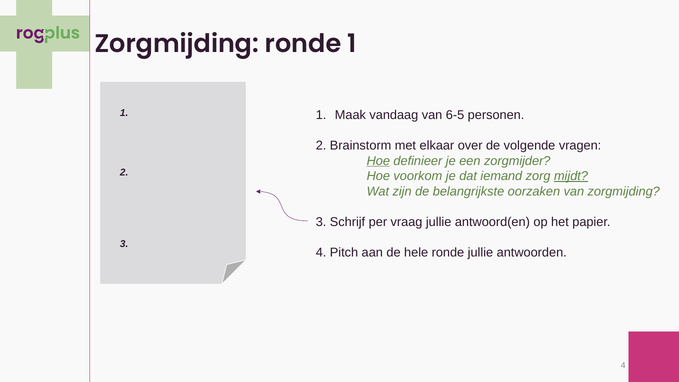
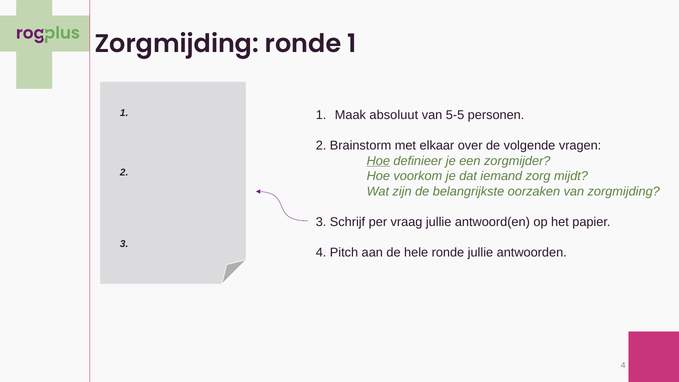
vandaag: vandaag -> absoluut (394, 115)
6-5: 6-5 -> 5-5 (455, 115)
mijdt underline: present -> none (571, 176)
